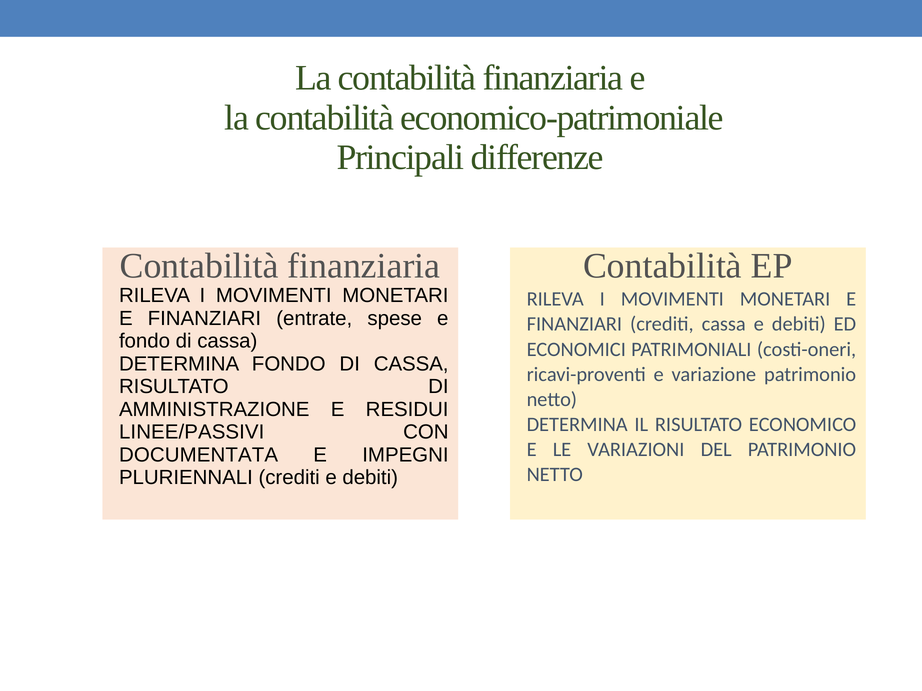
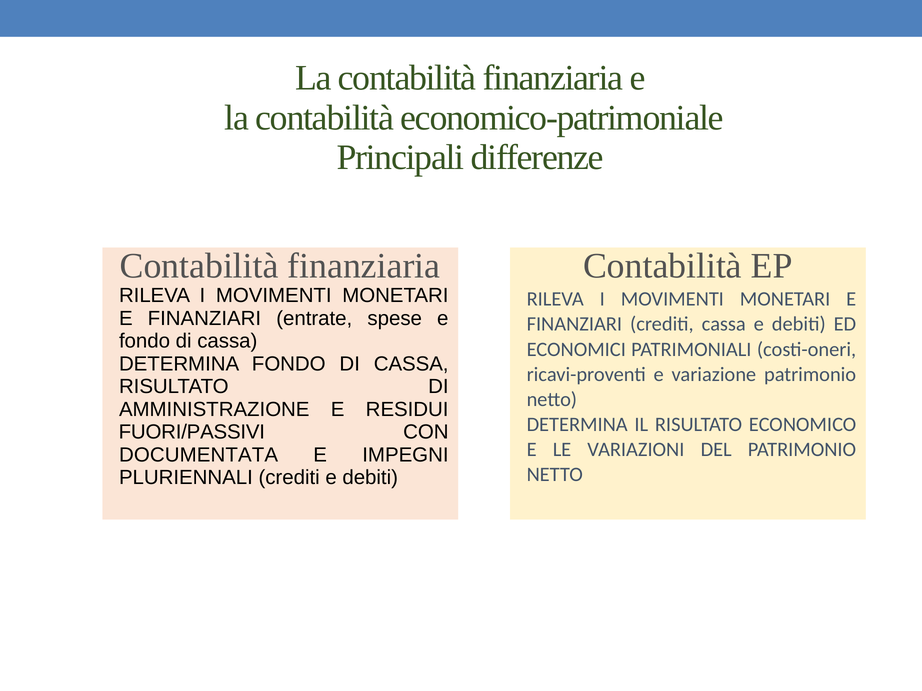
LINEE/PASSIVI: LINEE/PASSIVI -> FUORI/PASSIVI (192, 432)
